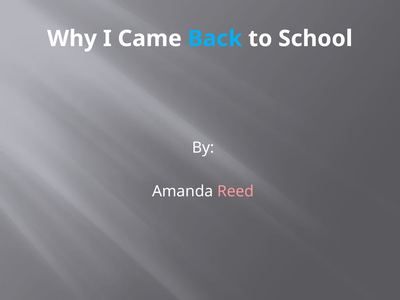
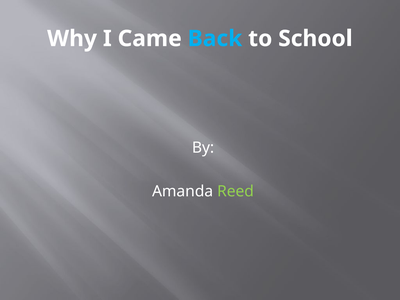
Reed colour: pink -> light green (235, 191)
